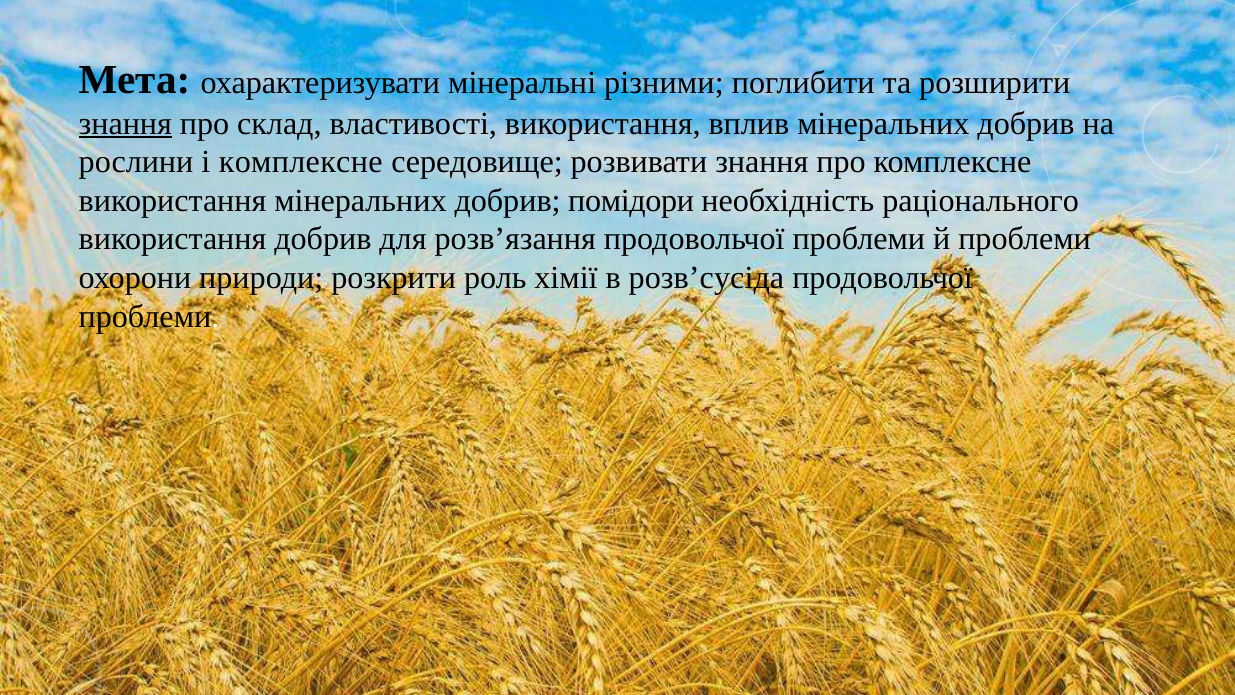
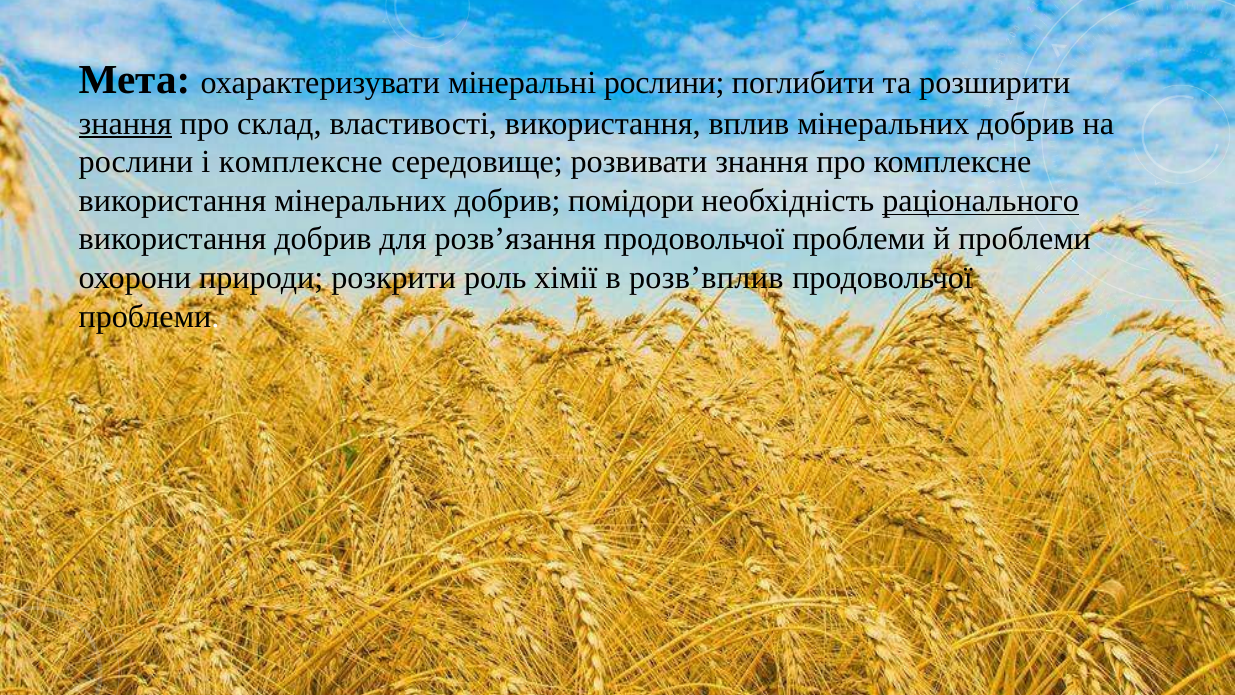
мінеральні різними: різними -> рослини (664, 83)
раціонального underline: none -> present (981, 201)
розв’сусіда: розв’сусіда -> розв’вплив (706, 278)
